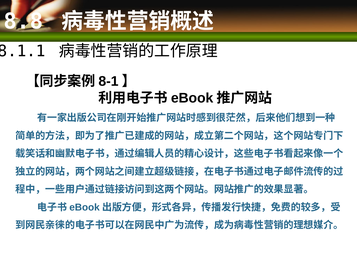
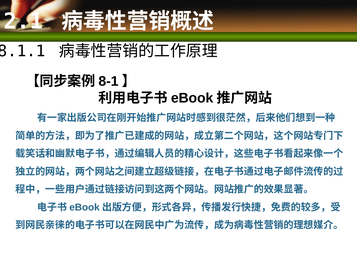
8.8: 8.8 -> 2.1 (23, 21)
